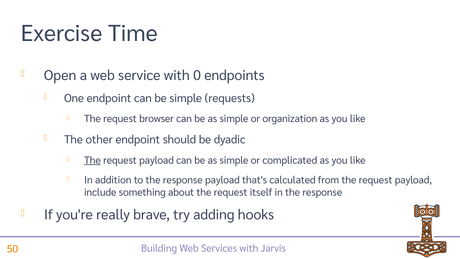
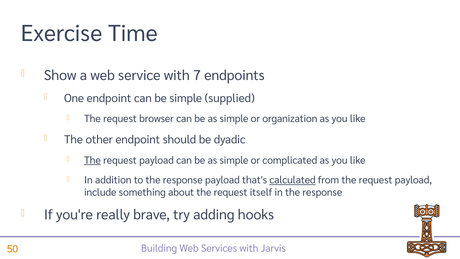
Open: Open -> Show (60, 75)
0: 0 -> 7 (197, 75)
requests: requests -> supplied (230, 98)
calculated underline: none -> present (293, 180)
